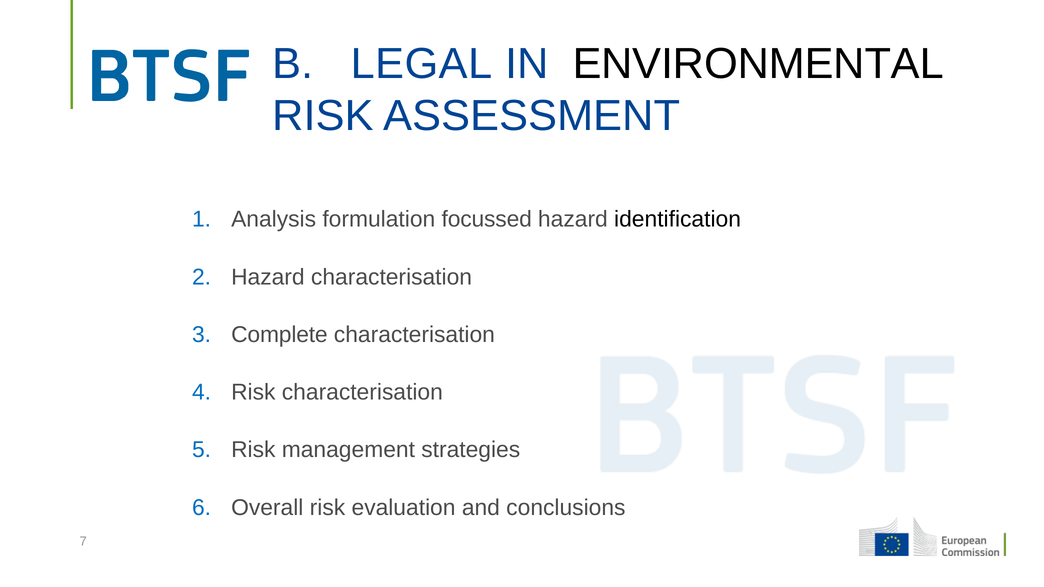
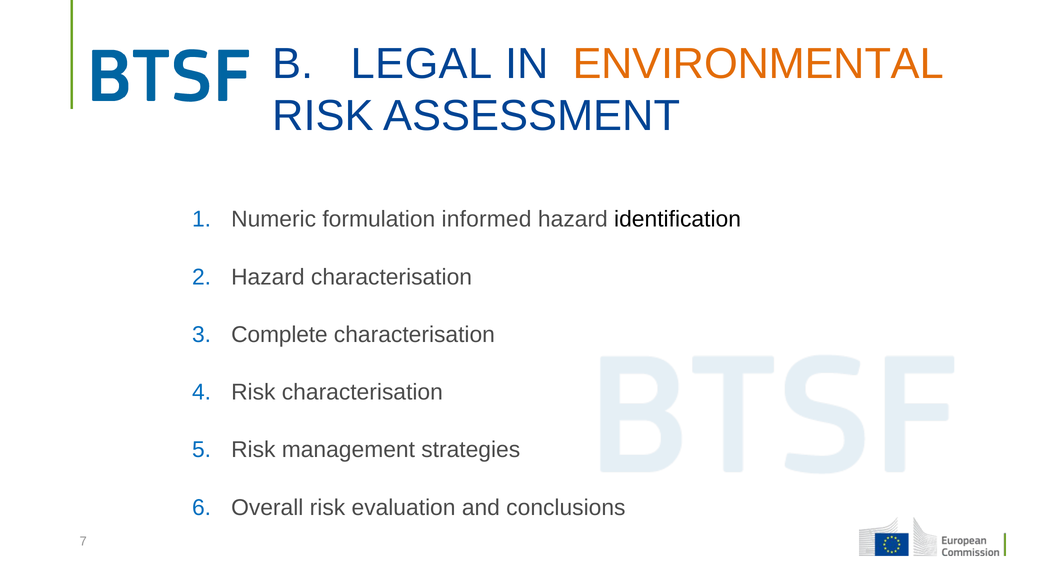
ENVIRONMENTAL colour: black -> orange (758, 64)
Analysis: Analysis -> Numeric (274, 219)
focussed: focussed -> informed (487, 219)
